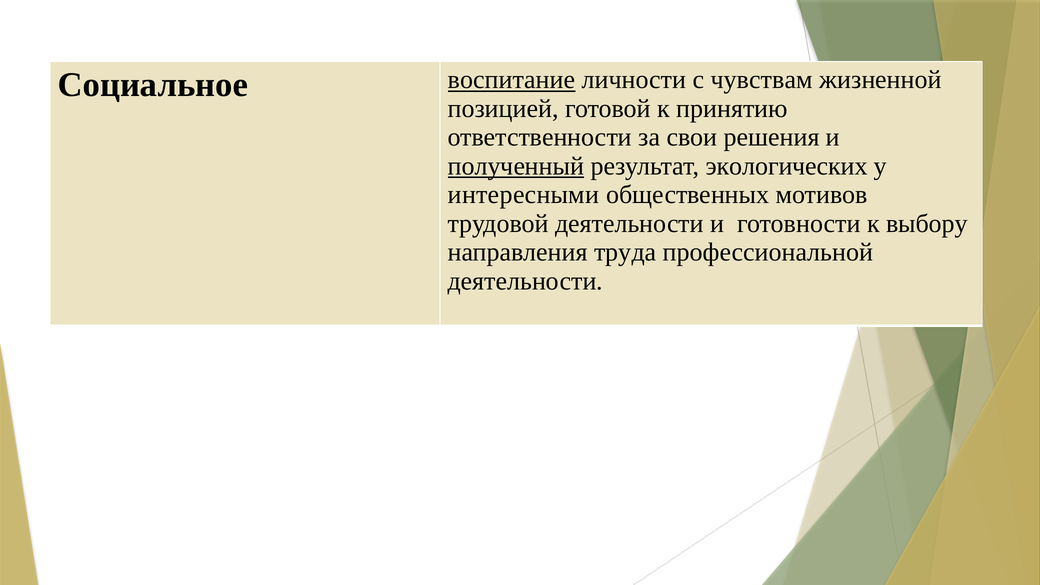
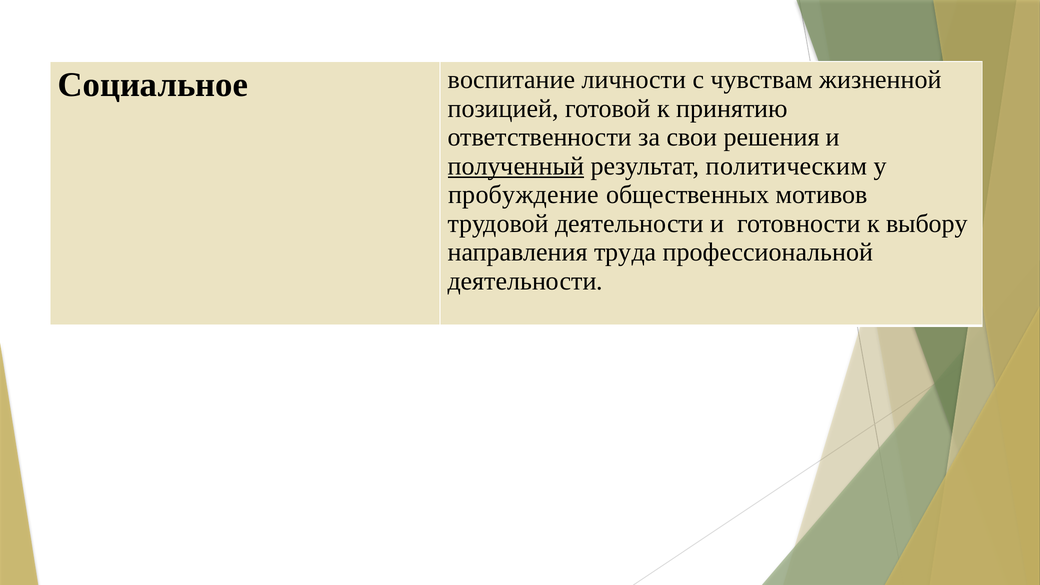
воспитание underline: present -> none (512, 80)
экологических: экологических -> политическим (786, 166)
интересными: интересными -> пробуждение (524, 195)
